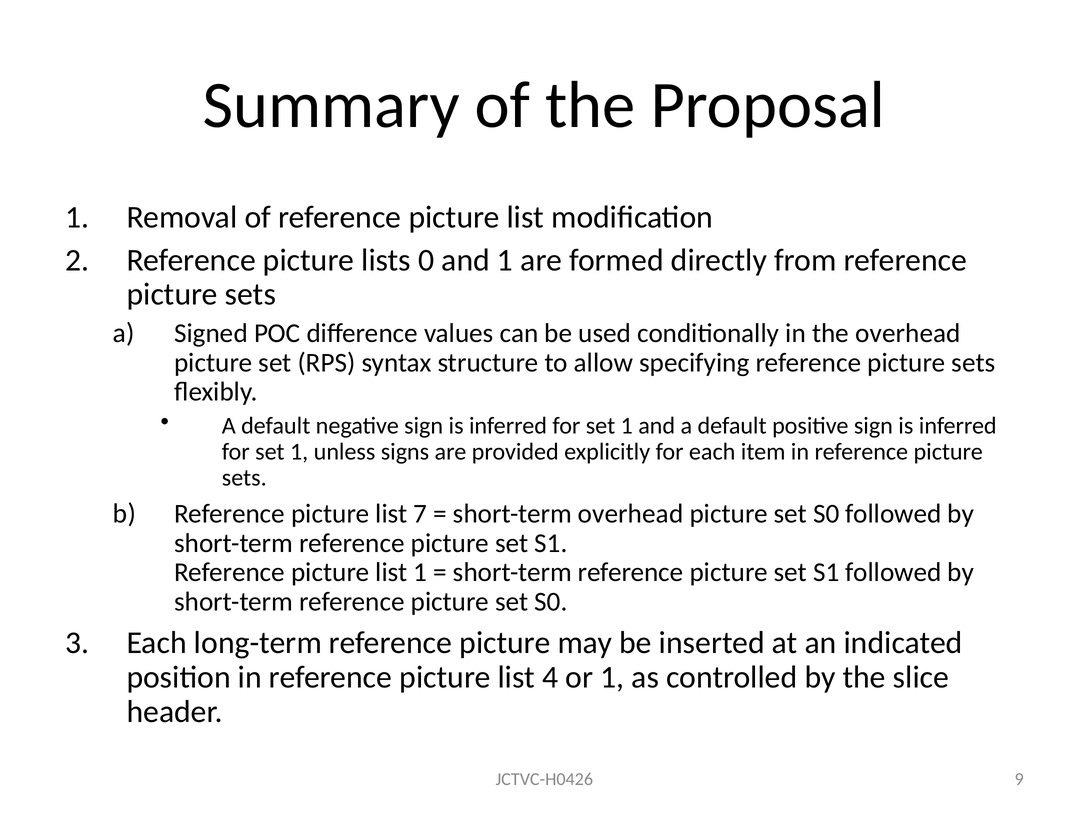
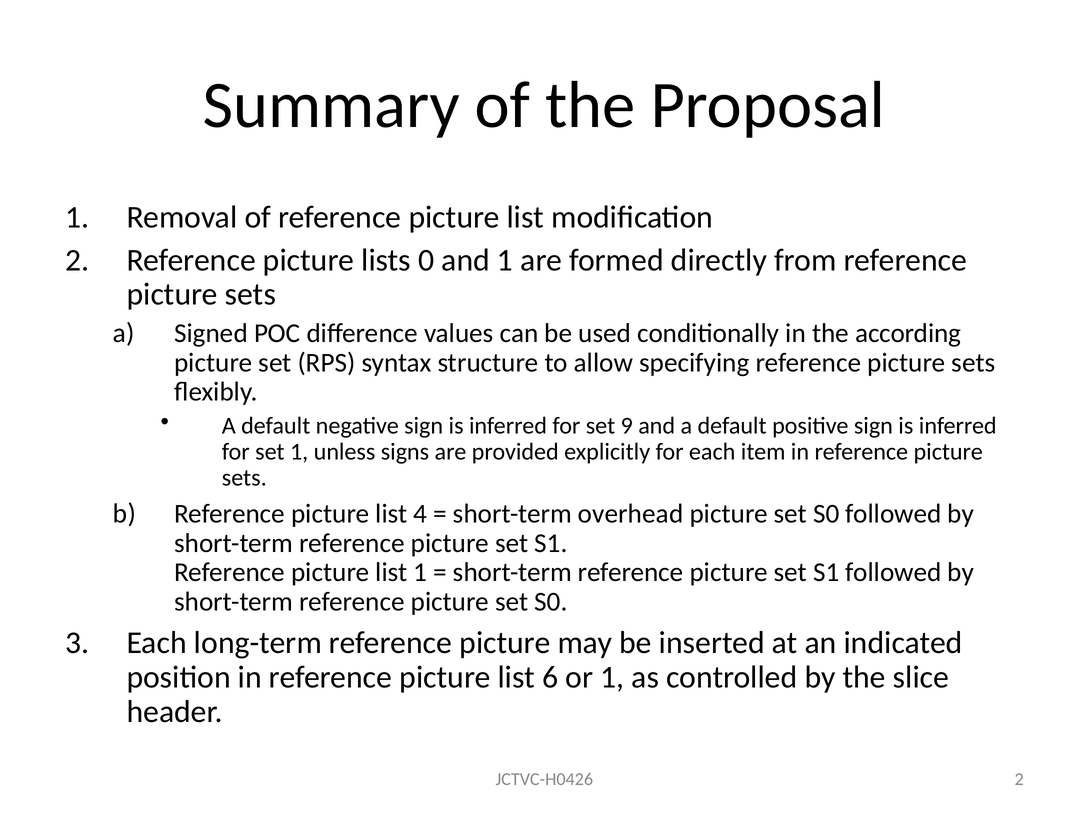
the overhead: overhead -> according (908, 333)
1: 1 -> 9 (627, 426)
7: 7 -> 4 (420, 514)
4: 4 -> 6 (550, 678)
JCTVC-H0426 9: 9 -> 2 (1019, 780)
